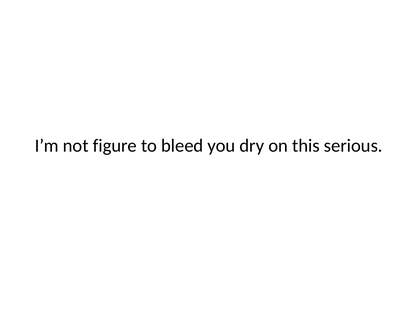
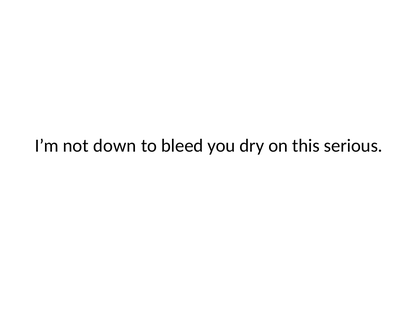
figure: figure -> down (115, 146)
